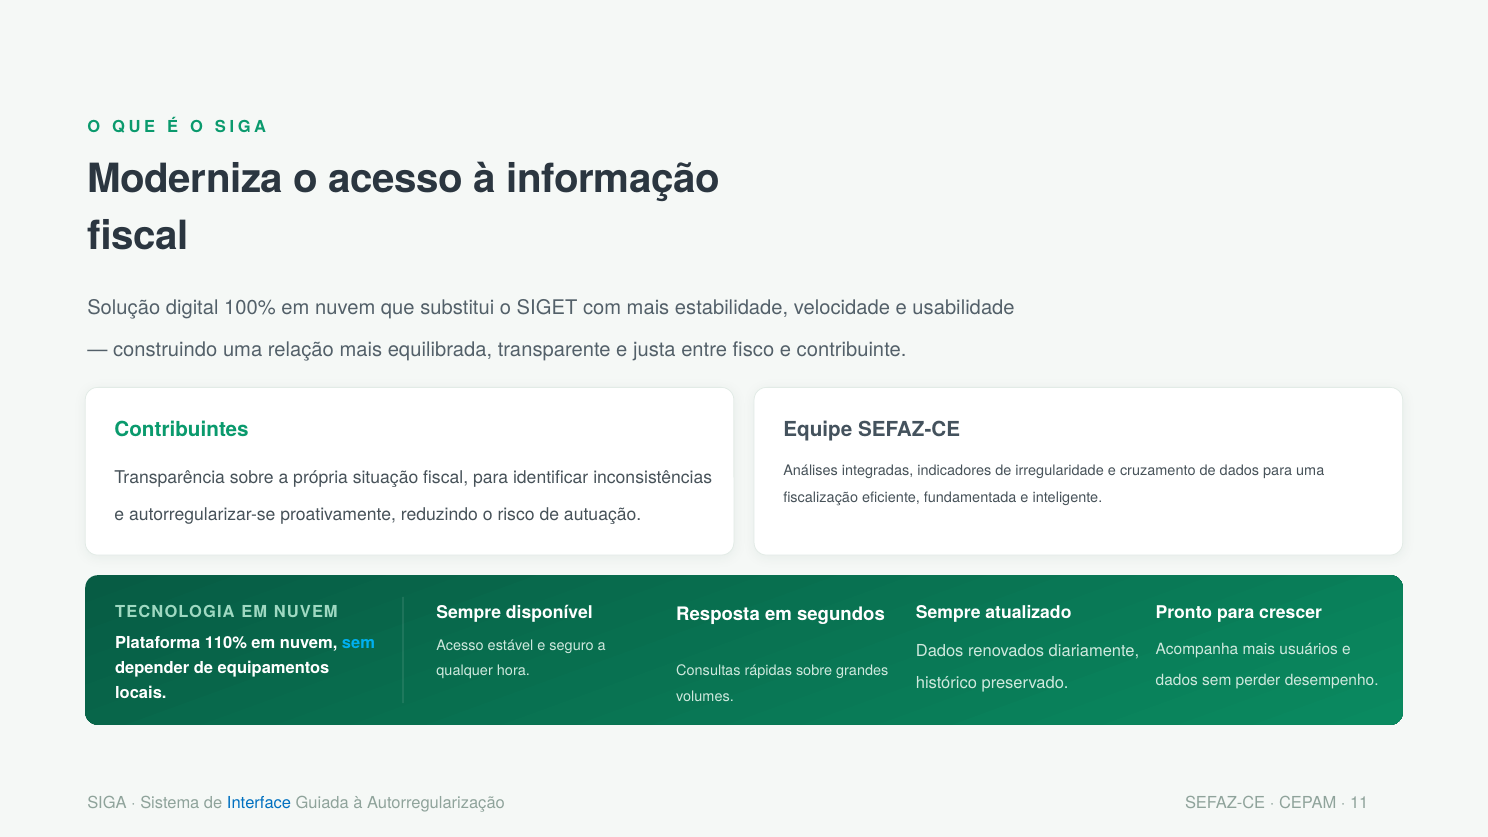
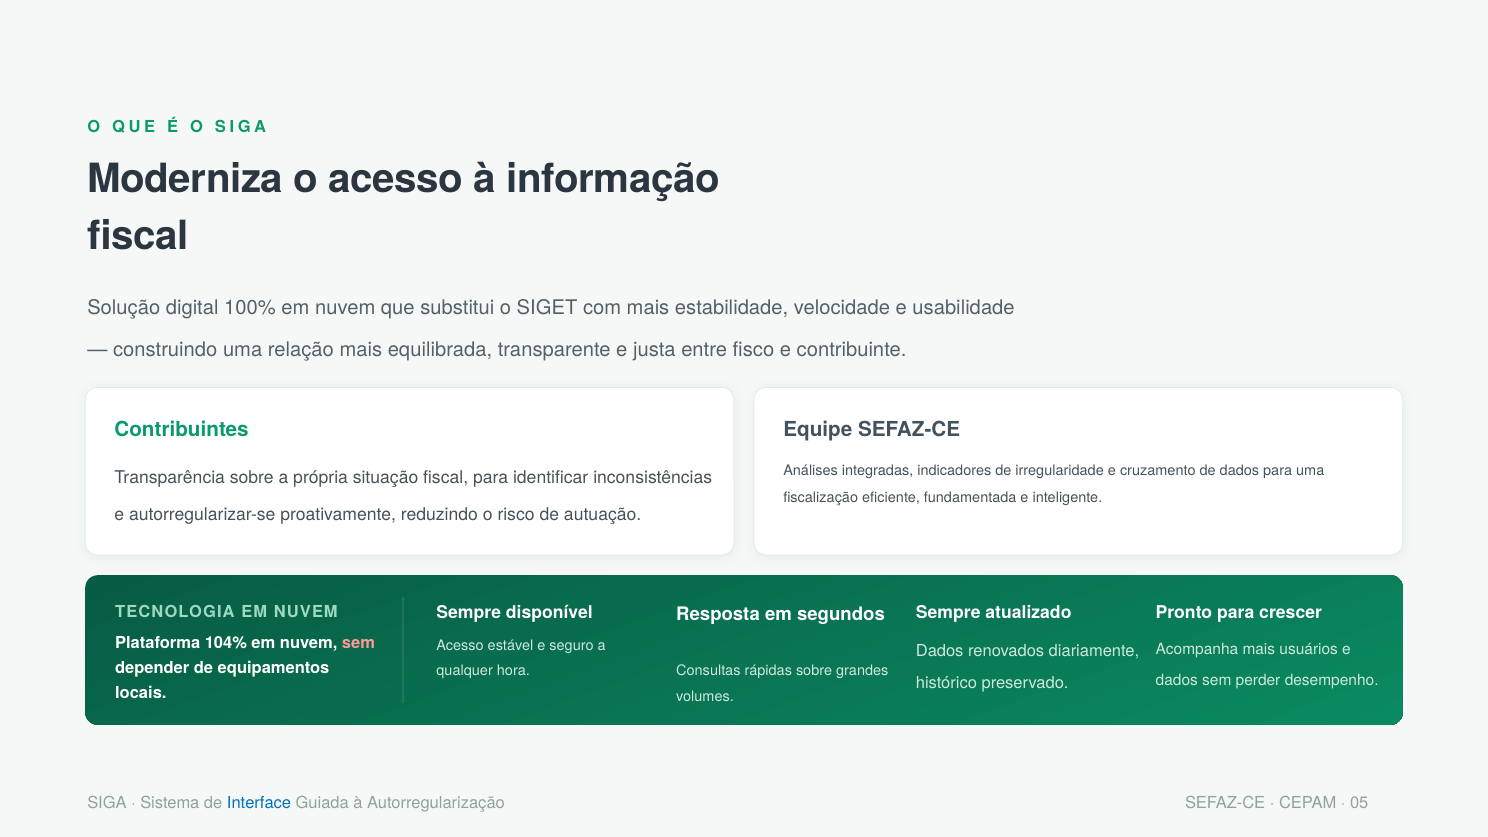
110%: 110% -> 104% (226, 643)
sem colour: light blue -> pink (358, 643)
11: 11 -> 05 (1359, 803)
